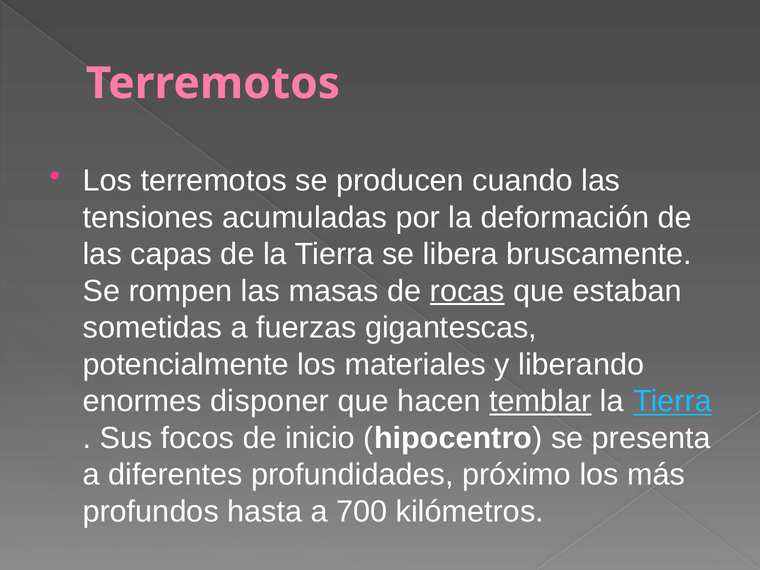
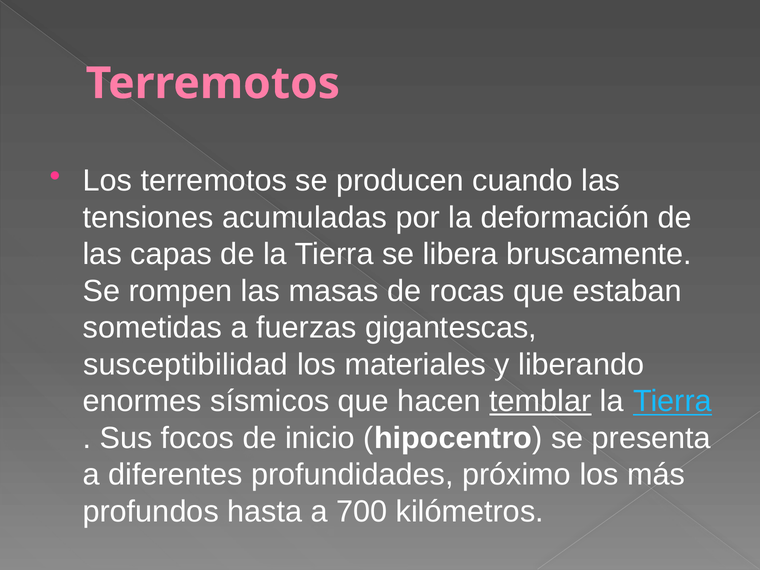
rocas underline: present -> none (467, 291)
potencialmente: potencialmente -> susceptibilidad (186, 364)
disponer: disponer -> sísmicos (270, 401)
